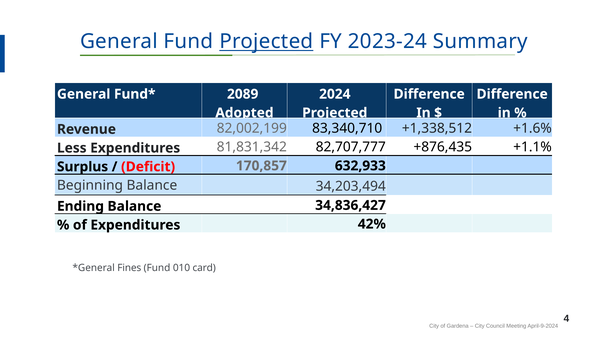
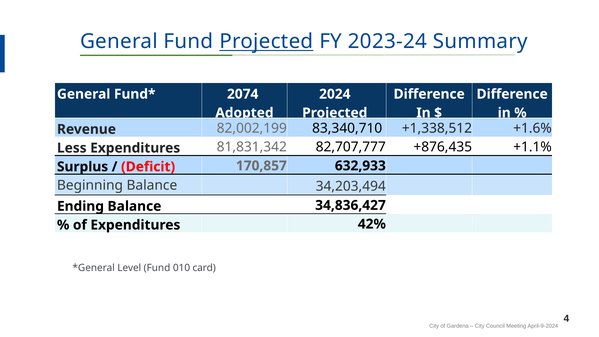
2089: 2089 -> 2074 (243, 94)
Fines: Fines -> Level (129, 268)
